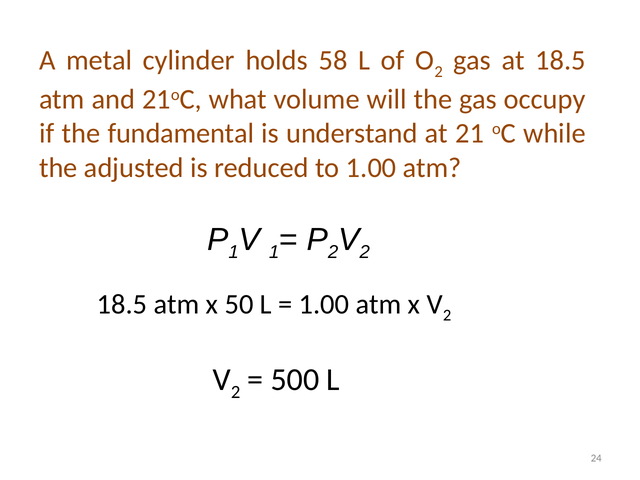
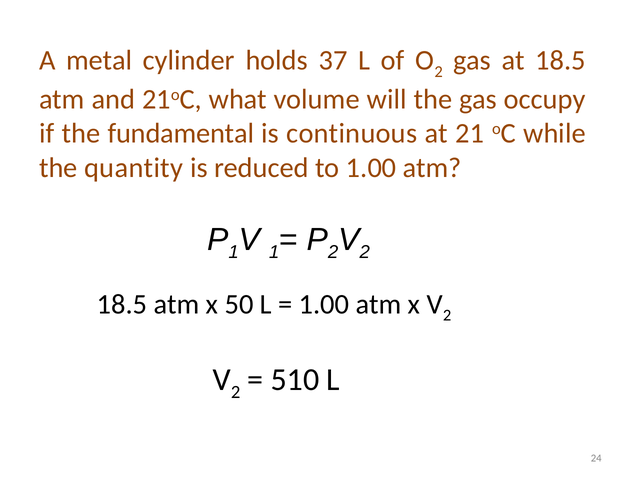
58: 58 -> 37 (333, 61)
understand: understand -> continuous (352, 134)
adjusted: adjusted -> quantity (134, 168)
500: 500 -> 510 (295, 380)
